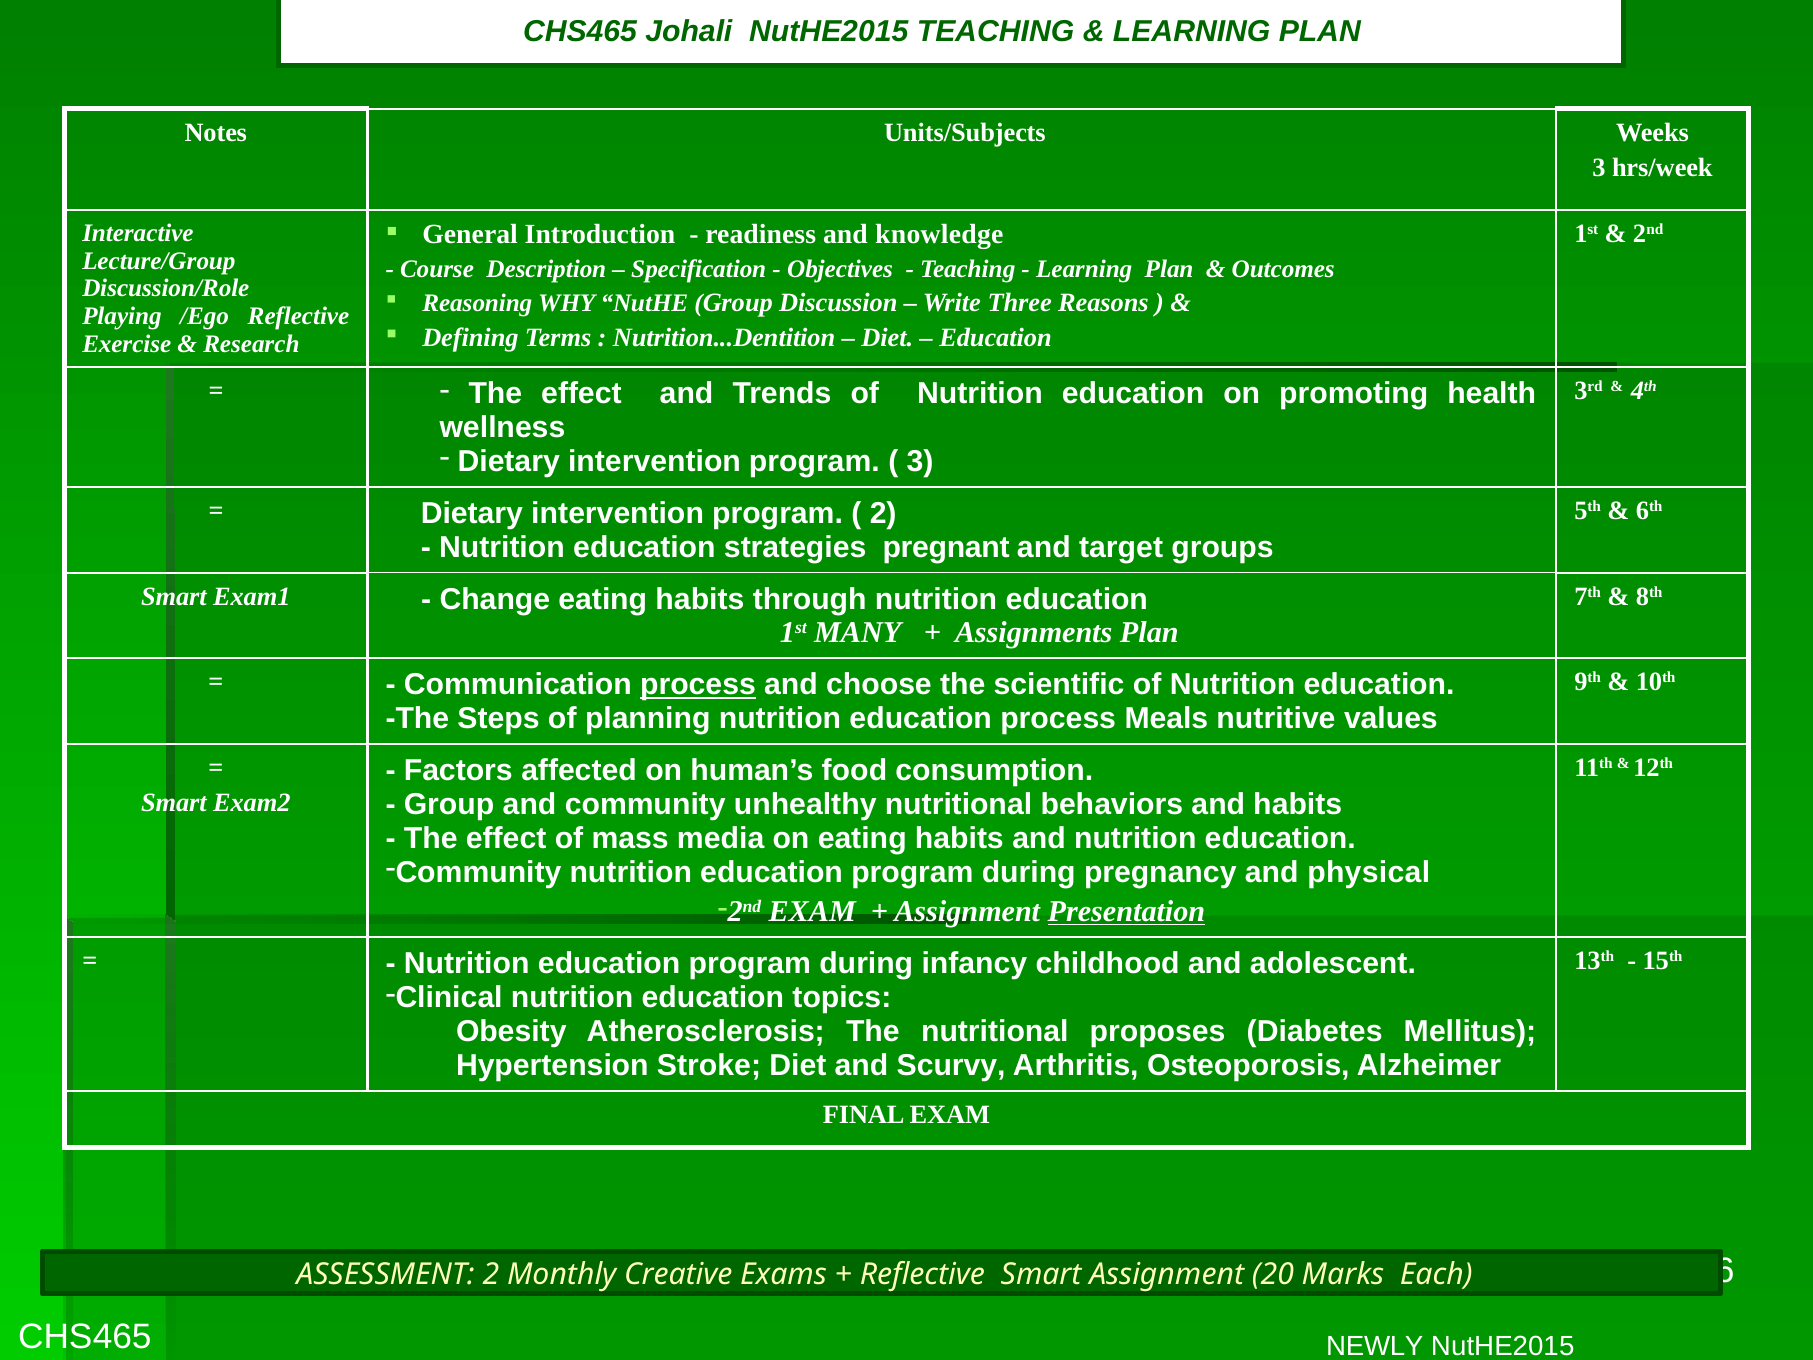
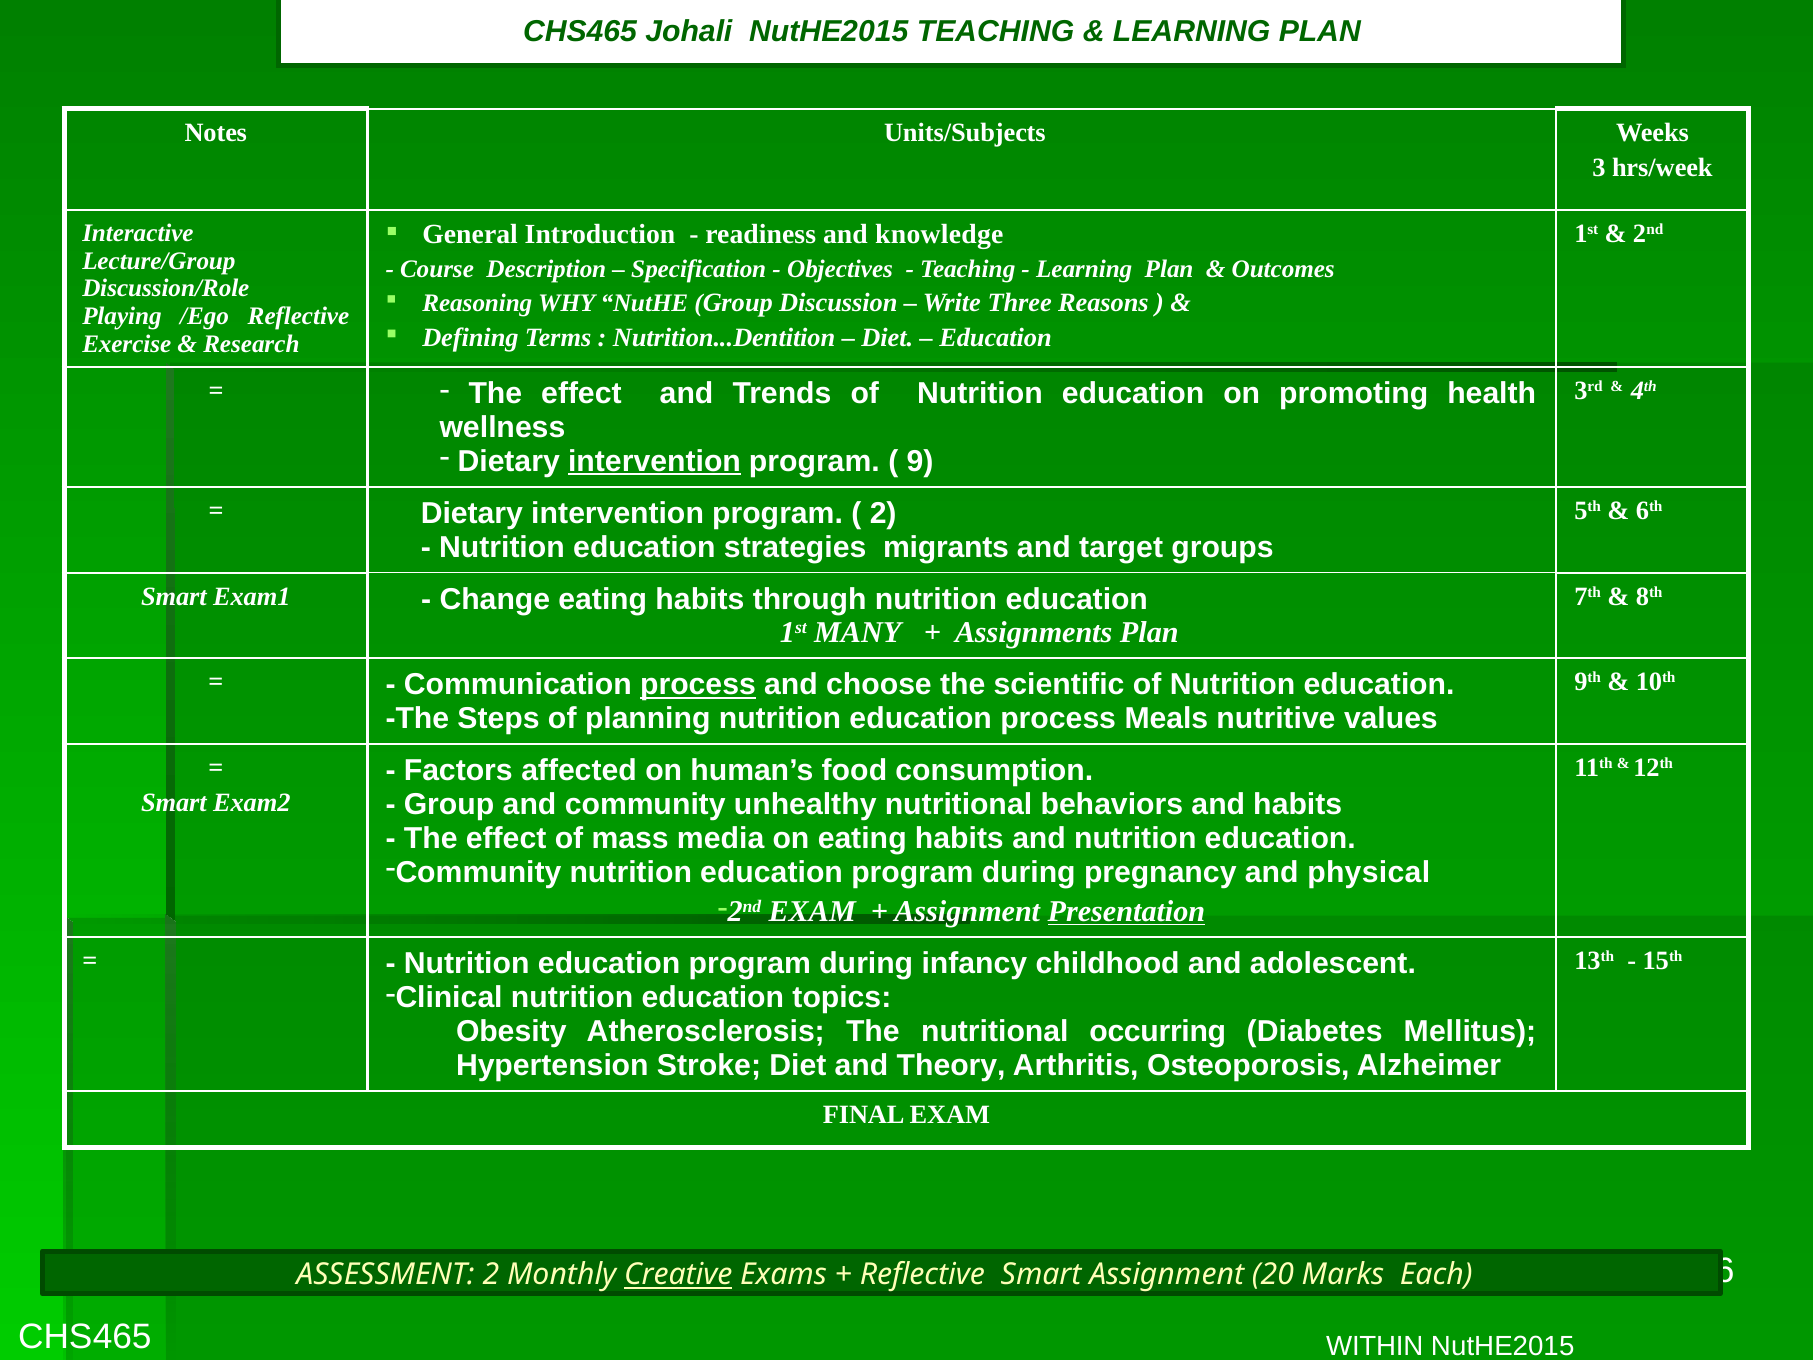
intervention underline: none -> present (654, 461)
3: 3 -> 9 (920, 461)
pregnant: pregnant -> migrants (946, 547)
proposes: proposes -> occurring (1158, 1031)
Scurvy: Scurvy -> Theory (951, 1065)
Creative underline: none -> present (678, 1274)
NEWLY: NEWLY -> WITHIN (1375, 1346)
